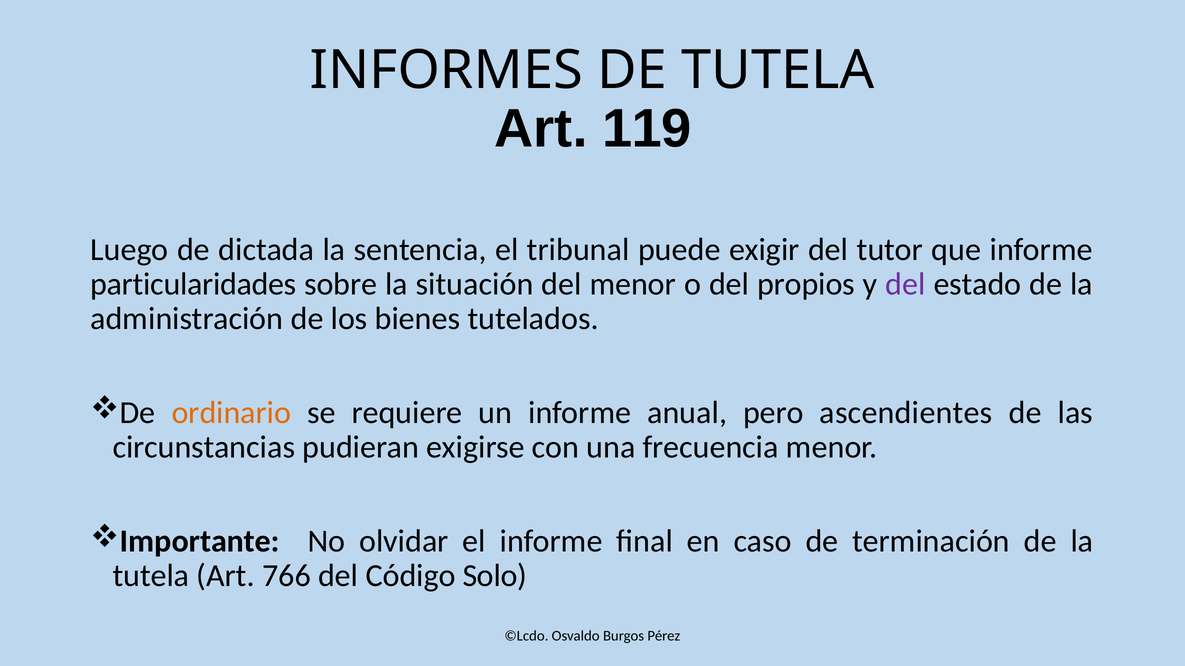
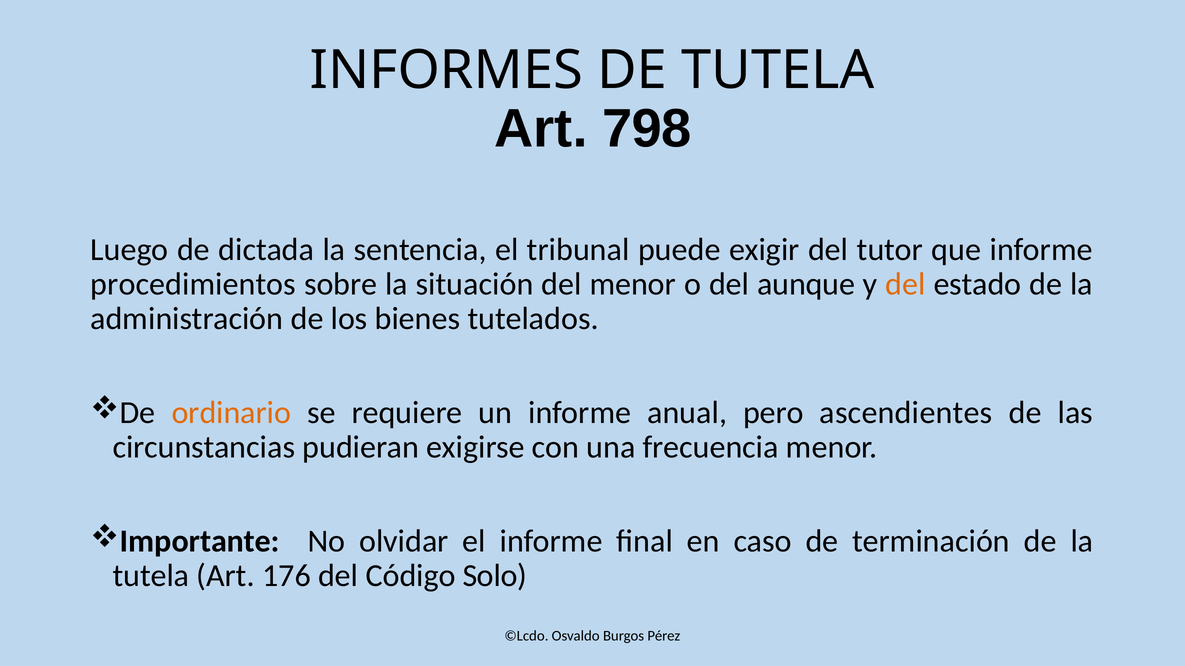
119: 119 -> 798 (647, 129)
particularidades: particularidades -> procedimientos (193, 284)
propios: propios -> aunque (806, 284)
del colour: purple -> orange (905, 284)
766: 766 -> 176 (286, 576)
